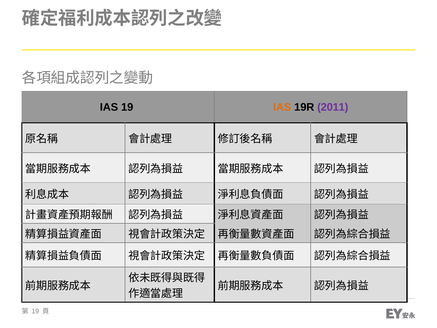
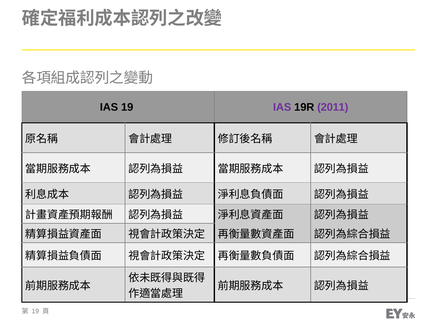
IAS colour: orange -> purple (282, 107)
